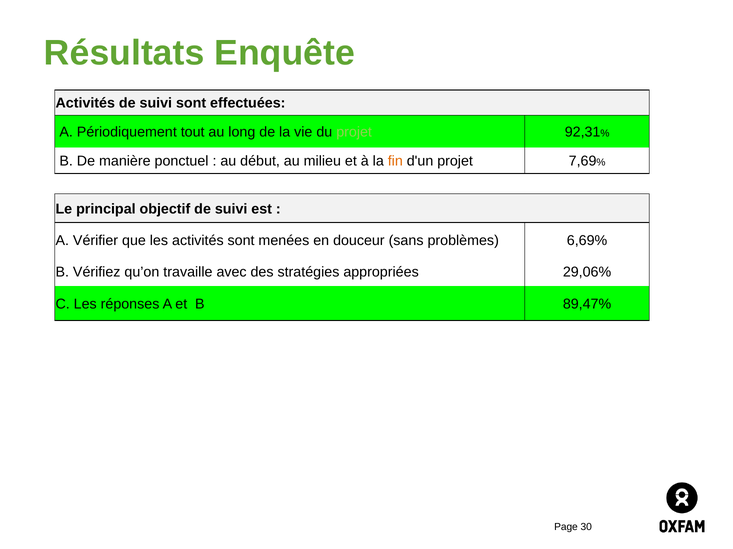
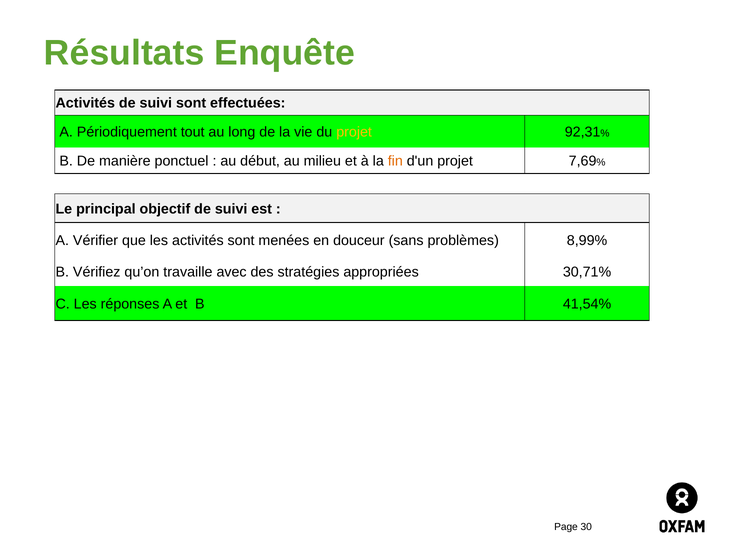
projet colour: light green -> yellow (354, 132)
6,69%: 6,69% -> 8,99% (587, 241)
29,06%: 29,06% -> 30,71% (587, 272)
89,47%: 89,47% -> 41,54% (587, 304)
